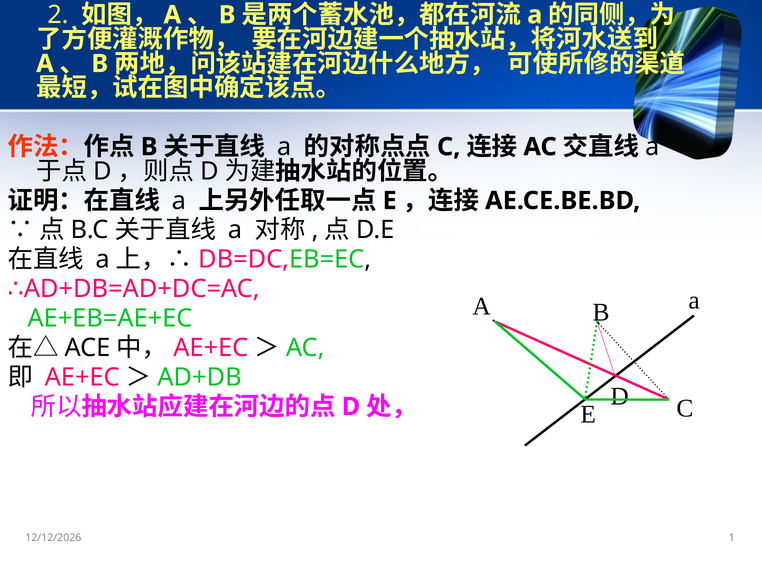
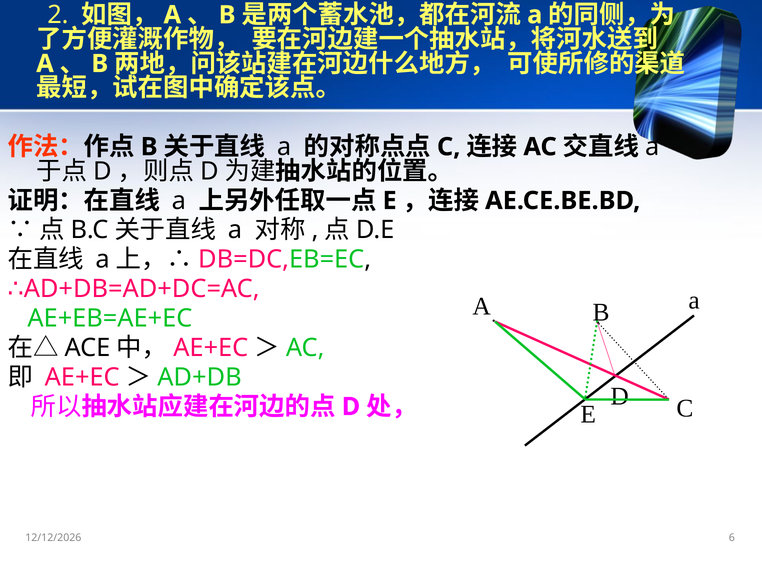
1: 1 -> 6 (732, 538)
